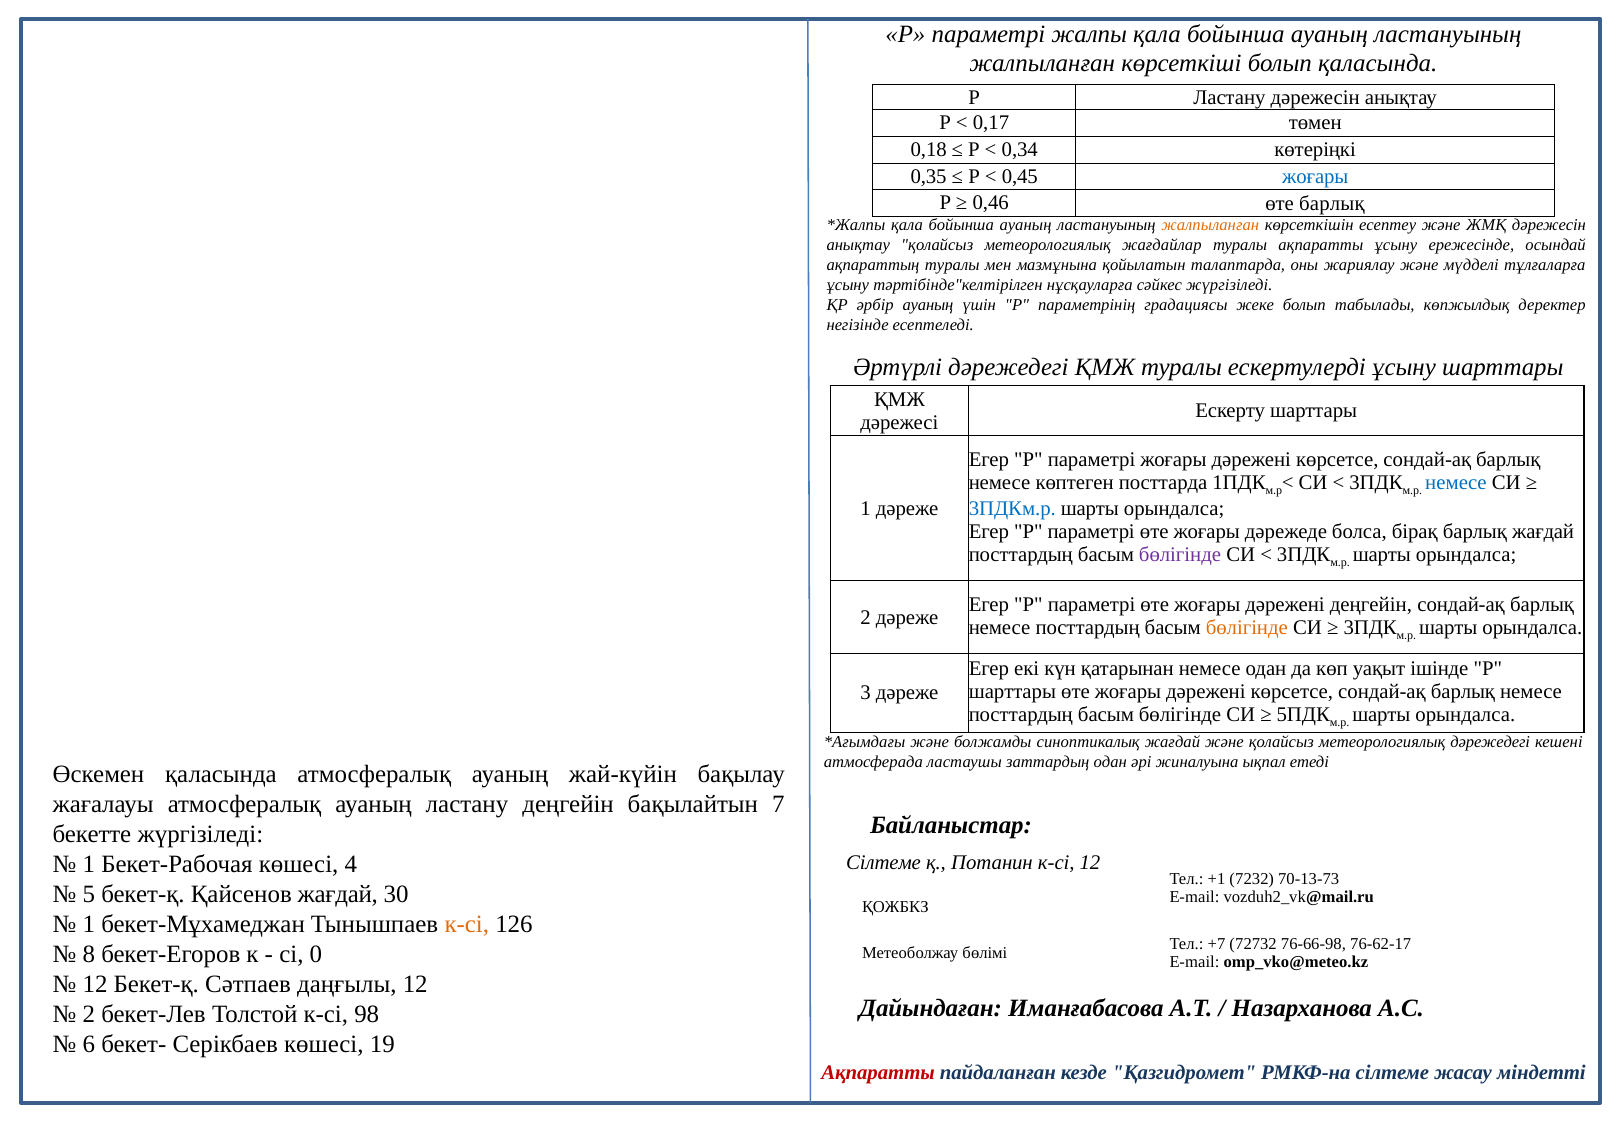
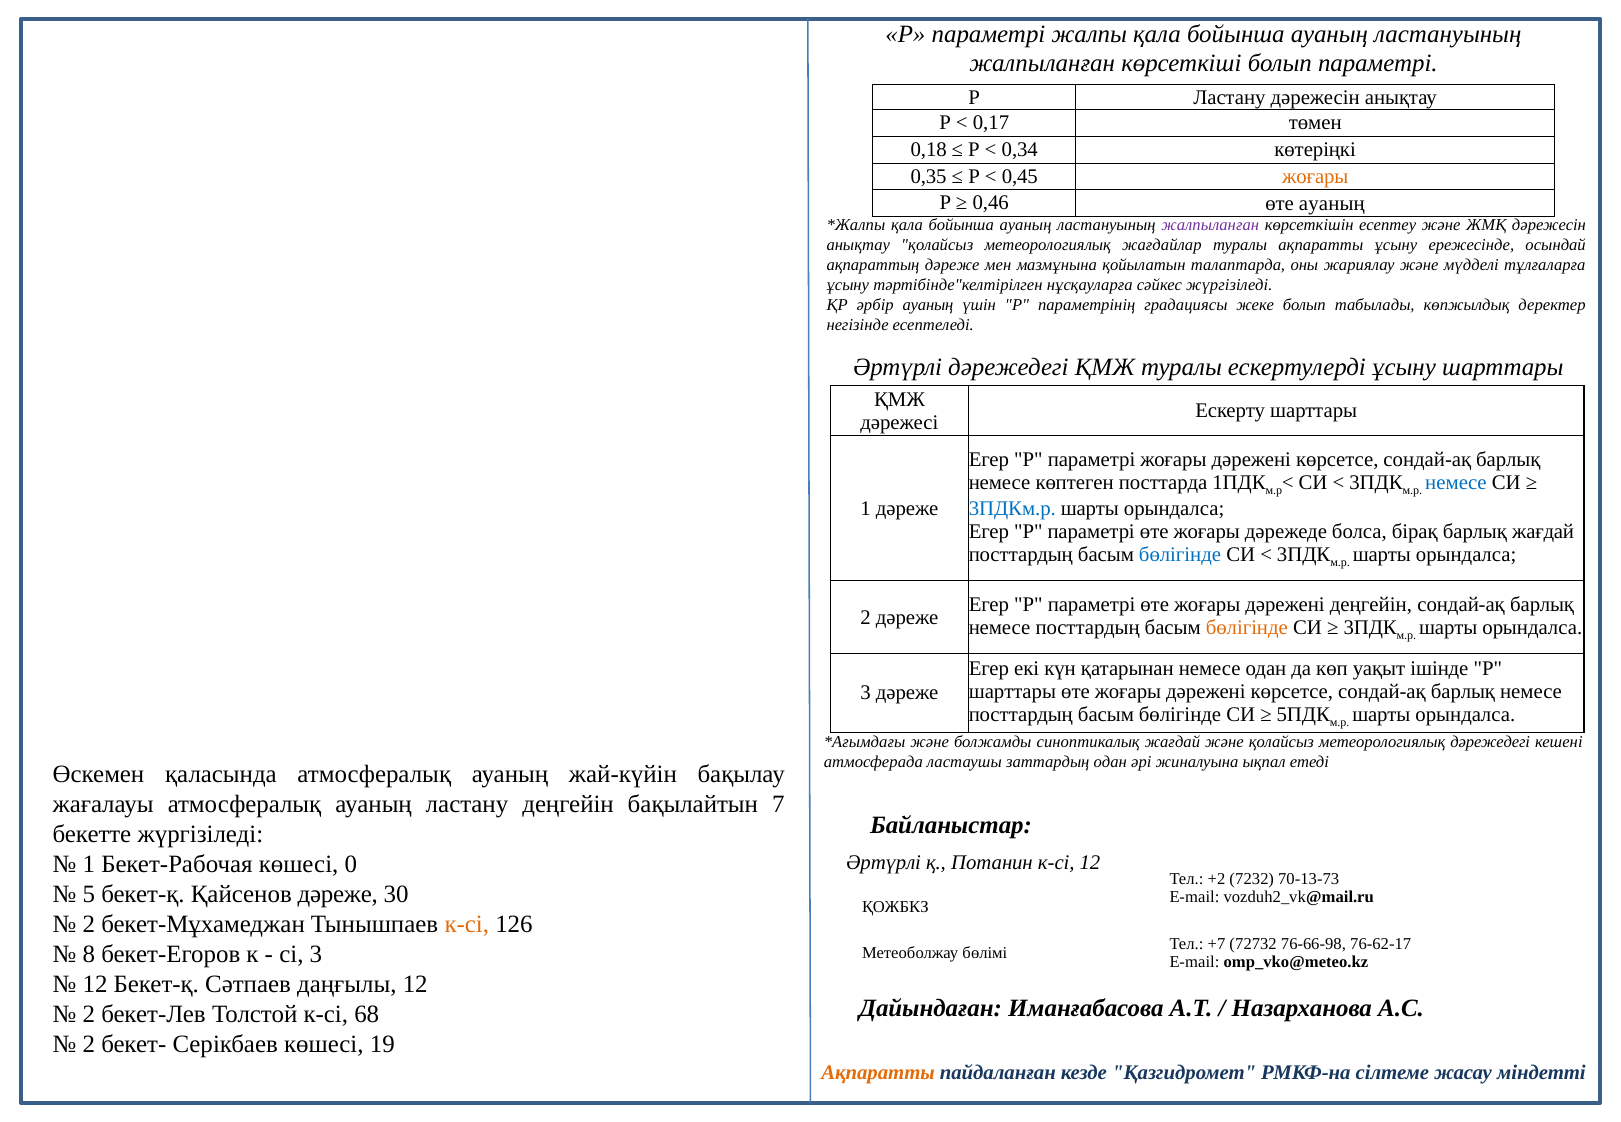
болып қаласында: қаласында -> параметрі (1378, 64)
жоғары colour: blue -> orange (1315, 177)
өте барлық: барлық -> ауаның (1332, 203)
жалпыланған colour: orange -> purple (1210, 226)
ақпараттың туралы: туралы -> дәреже (952, 265)
бөлігінде colour: purple -> blue (1180, 554)
Сілтеме: Сілтеме -> Әртүрлі (884, 862)
4: 4 -> 0 (351, 864)
+1: +1 -> +2 (1216, 879)
Қайсенов жағдай: жағдай -> дәреже (338, 894)
1: 1 -> 2 (89, 924)
сі 0: 0 -> 3 (316, 954)
98: 98 -> 68 (367, 1014)
6: 6 -> 2 (89, 1044)
Ақпаратты colour: red -> orange (878, 1073)
